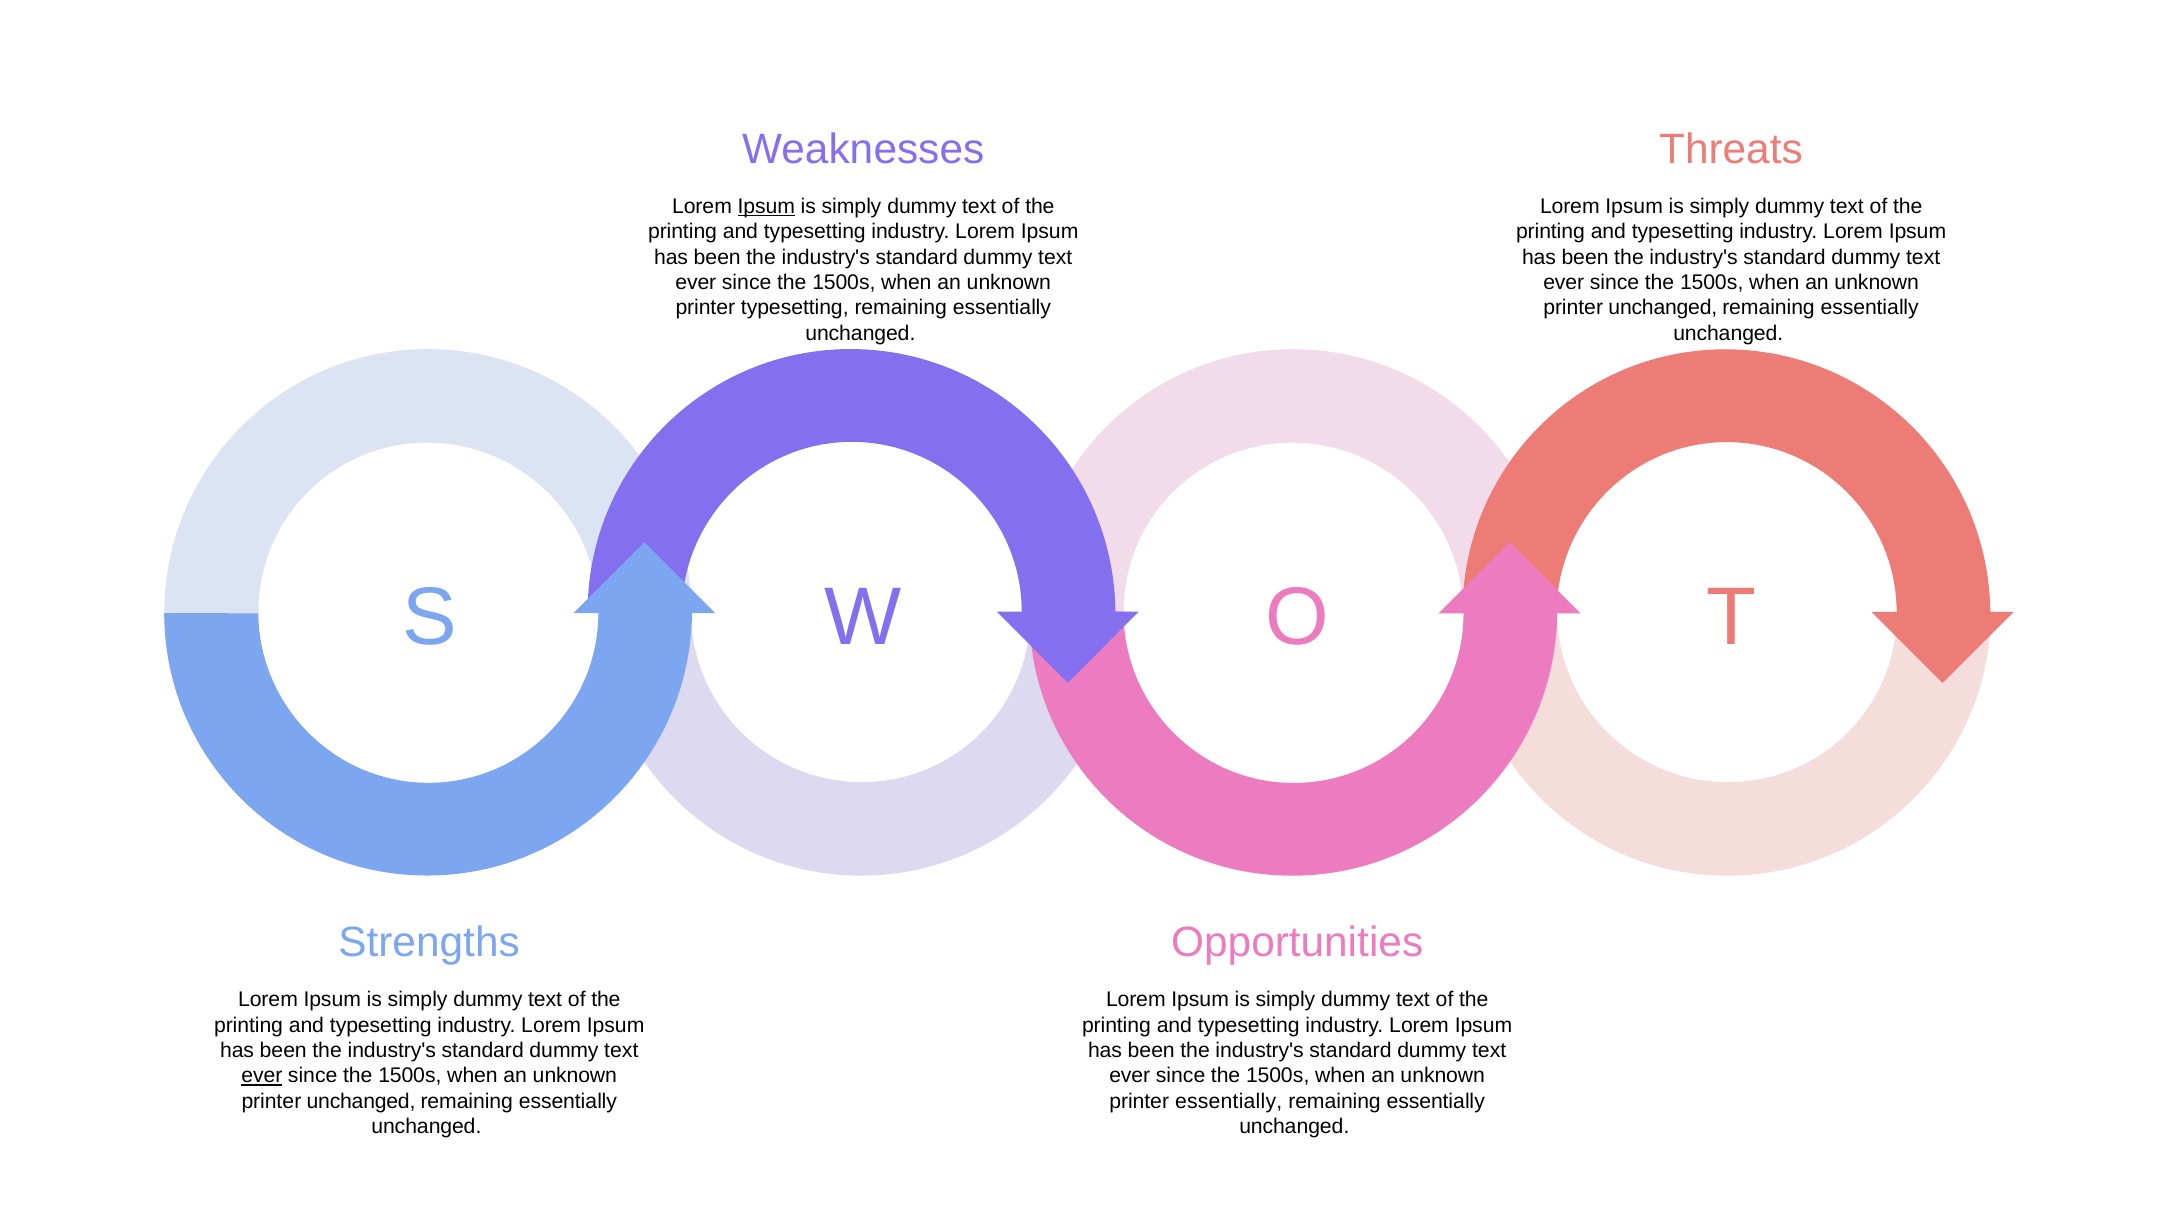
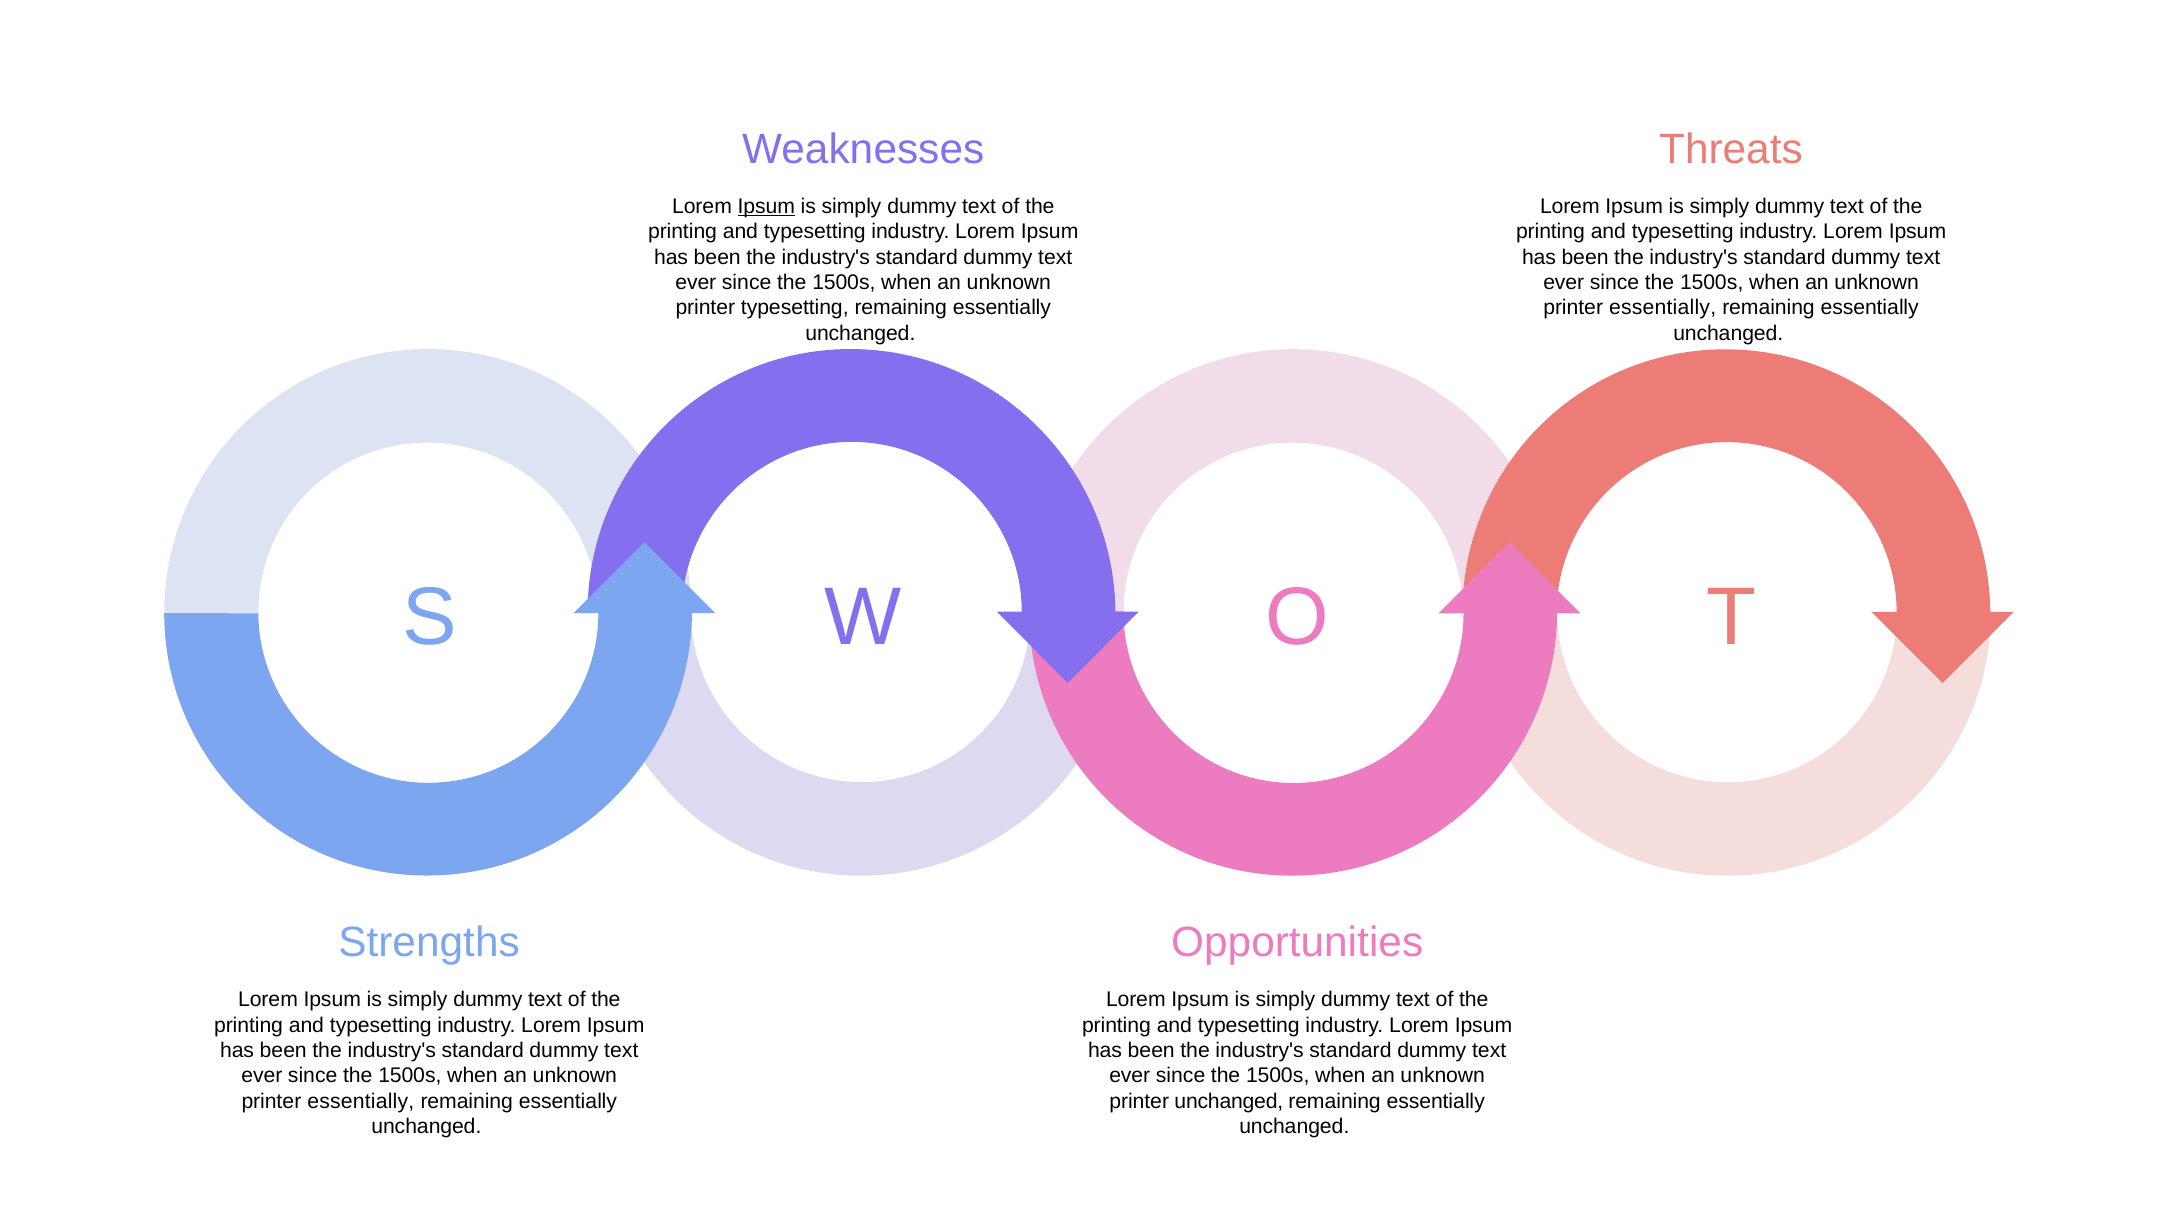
unchanged: unchanged -> essentially (1663, 308)
ever underline: present -> none (262, 1076)
unchanged: unchanged -> essentially (361, 1101)
printer essentially: essentially -> unchanged (1229, 1101)
